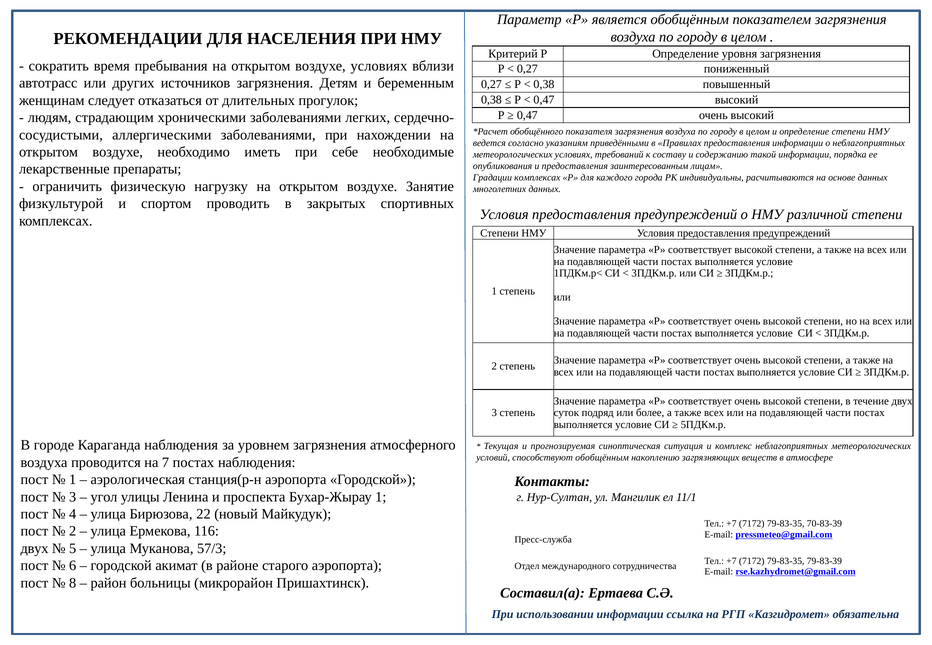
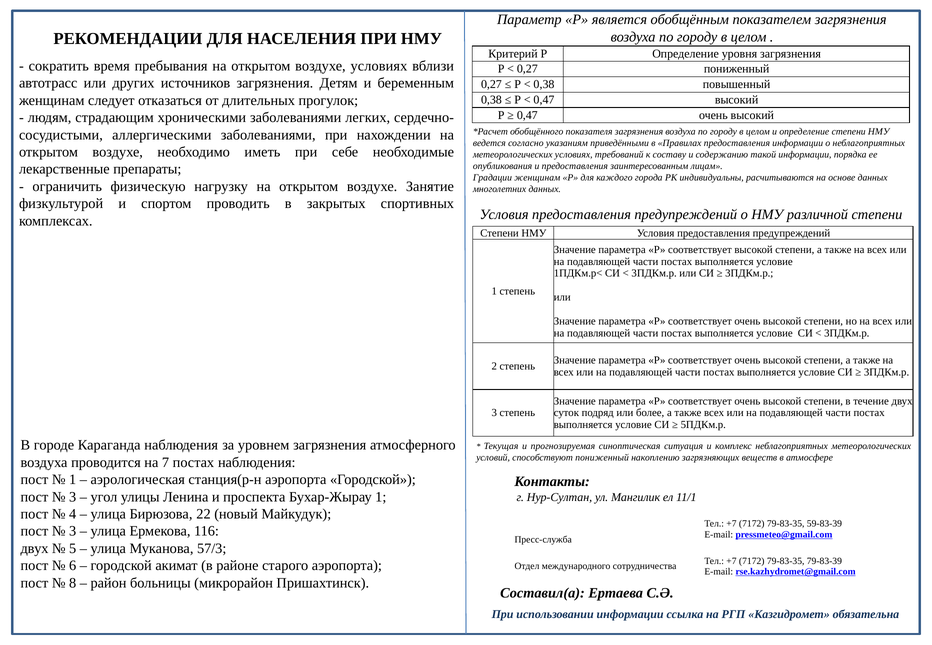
Градации комплексах: комплексах -> женщинам (537, 178)
способствуют обобщённым: обобщённым -> пониженный (602, 458)
70-83-39: 70-83-39 -> 59-83-39 (824, 524)
2: 2 -> 3 (73, 531)
